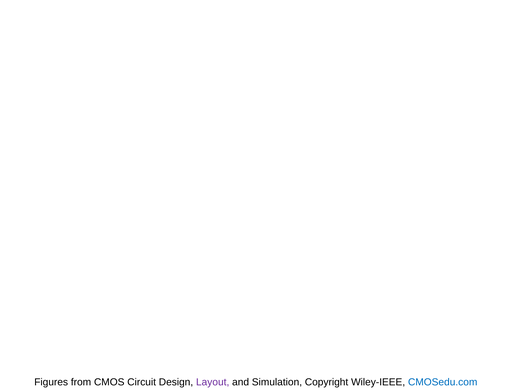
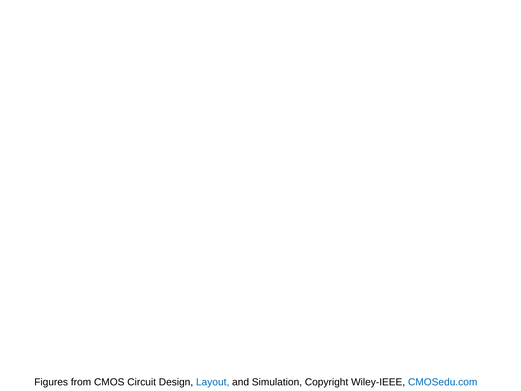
Layout colour: purple -> blue (213, 382)
